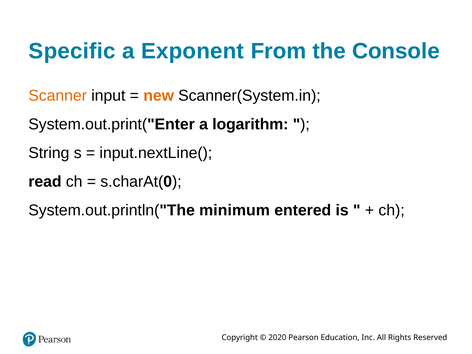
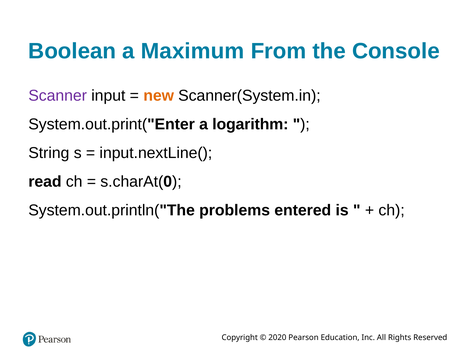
Specific: Specific -> Boolean (72, 51)
Exponent: Exponent -> Maximum (193, 51)
Scanner colour: orange -> purple (58, 96)
minimum: minimum -> problems (235, 210)
